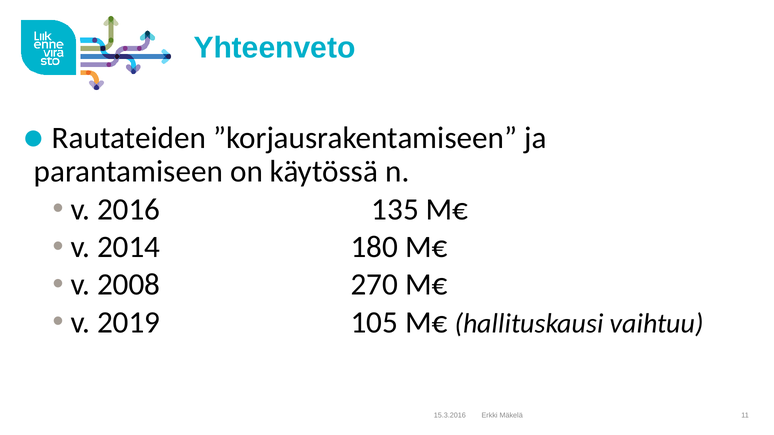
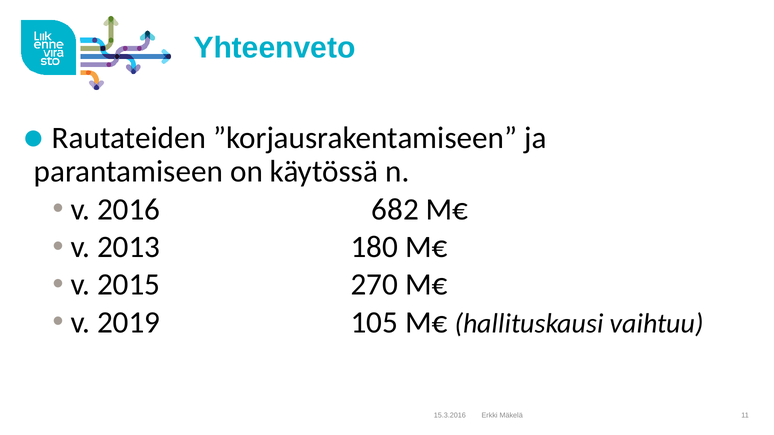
135: 135 -> 682 (395, 209)
2014: 2014 -> 2013 (129, 247)
2008: 2008 -> 2015 (129, 285)
